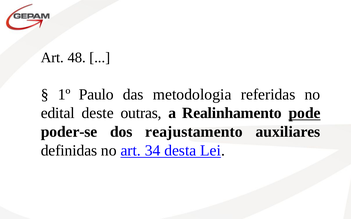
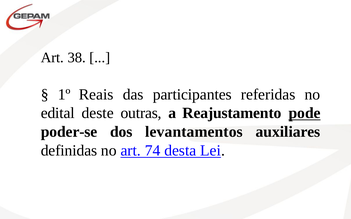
48: 48 -> 38 (77, 58)
Paulo: Paulo -> Reais (96, 95)
metodologia: metodologia -> participantes (192, 95)
Realinhamento: Realinhamento -> Reajustamento (232, 113)
reajustamento: reajustamento -> levantamentos (194, 132)
34: 34 -> 74 (153, 151)
